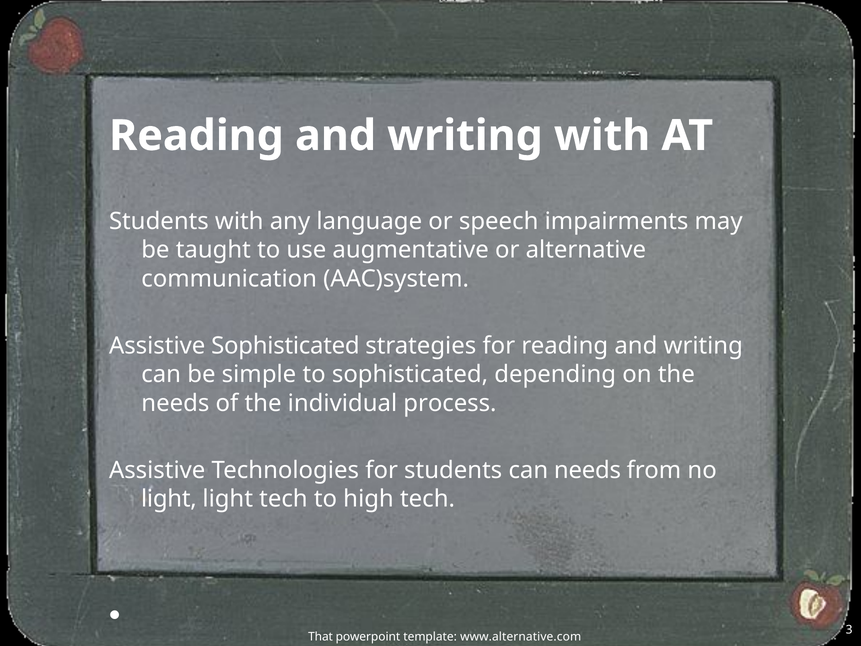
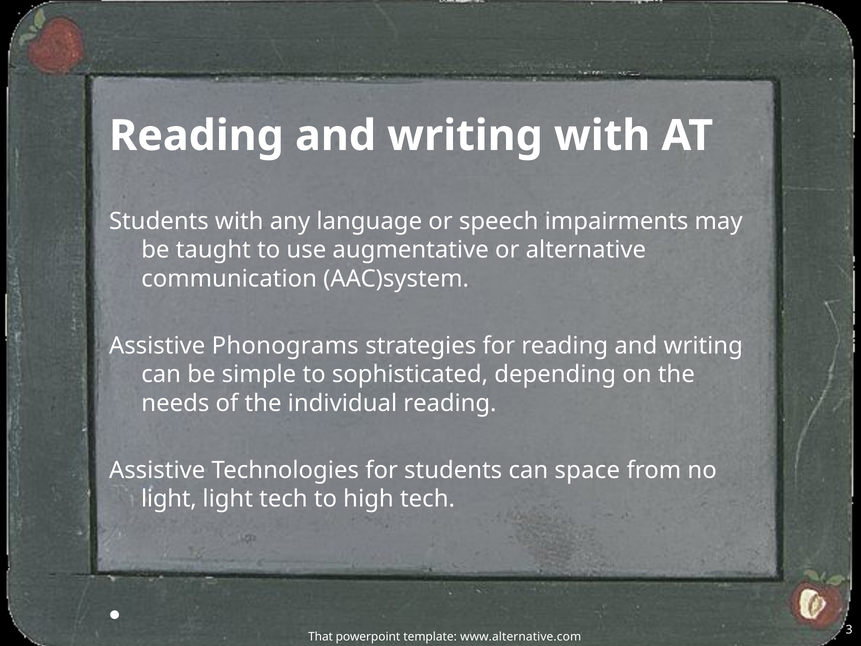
Assistive Sophisticated: Sophisticated -> Phonograms (285, 346)
individual process: process -> reading (450, 403)
can needs: needs -> space (587, 470)
